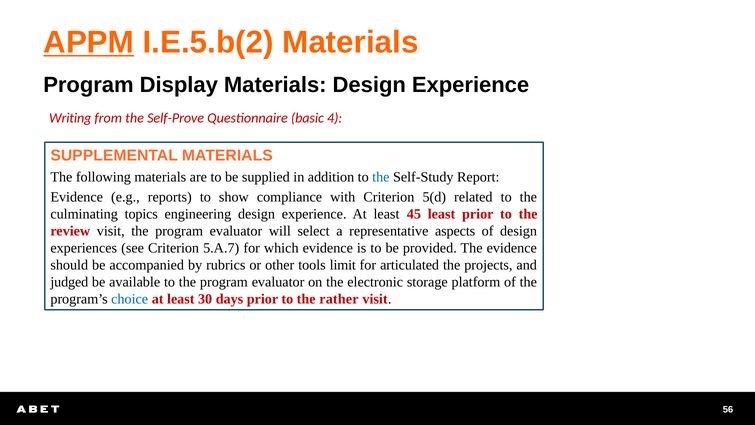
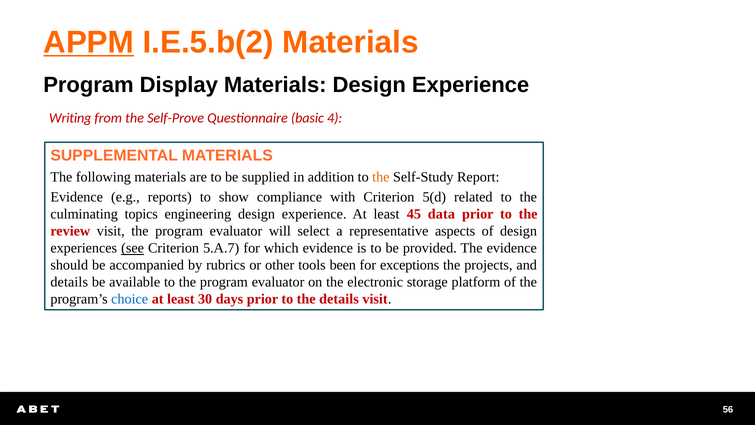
the colour: blue -> orange (381, 177)
45 least: least -> data (441, 214)
see underline: none -> present (133, 248)
limit: limit -> been (343, 265)
articulated: articulated -> exceptions (410, 265)
judged: judged -> details (69, 282)
the rather: rather -> details (339, 299)
